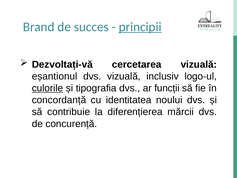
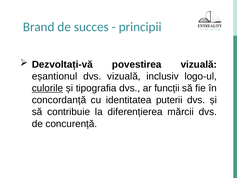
principii underline: present -> none (140, 27)
cercetarea: cercetarea -> povestirea (137, 64)
noului: noului -> puterii (169, 100)
